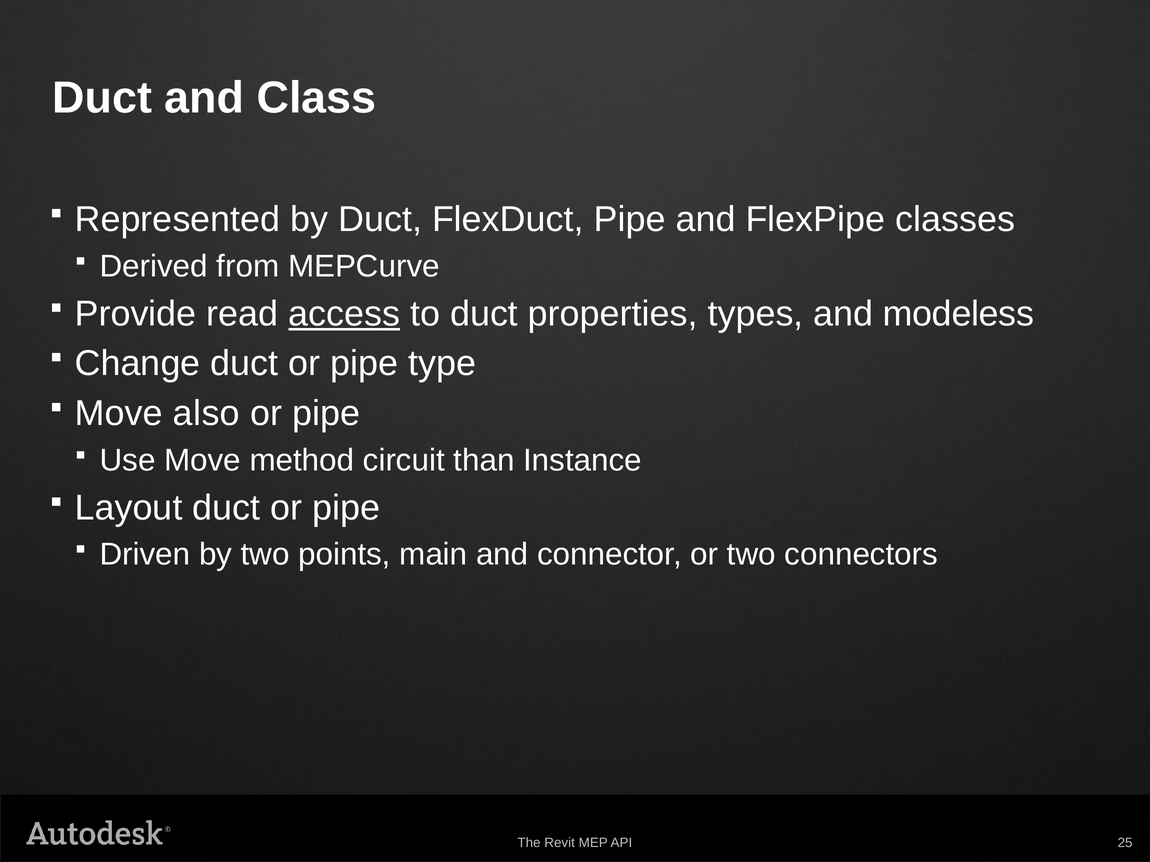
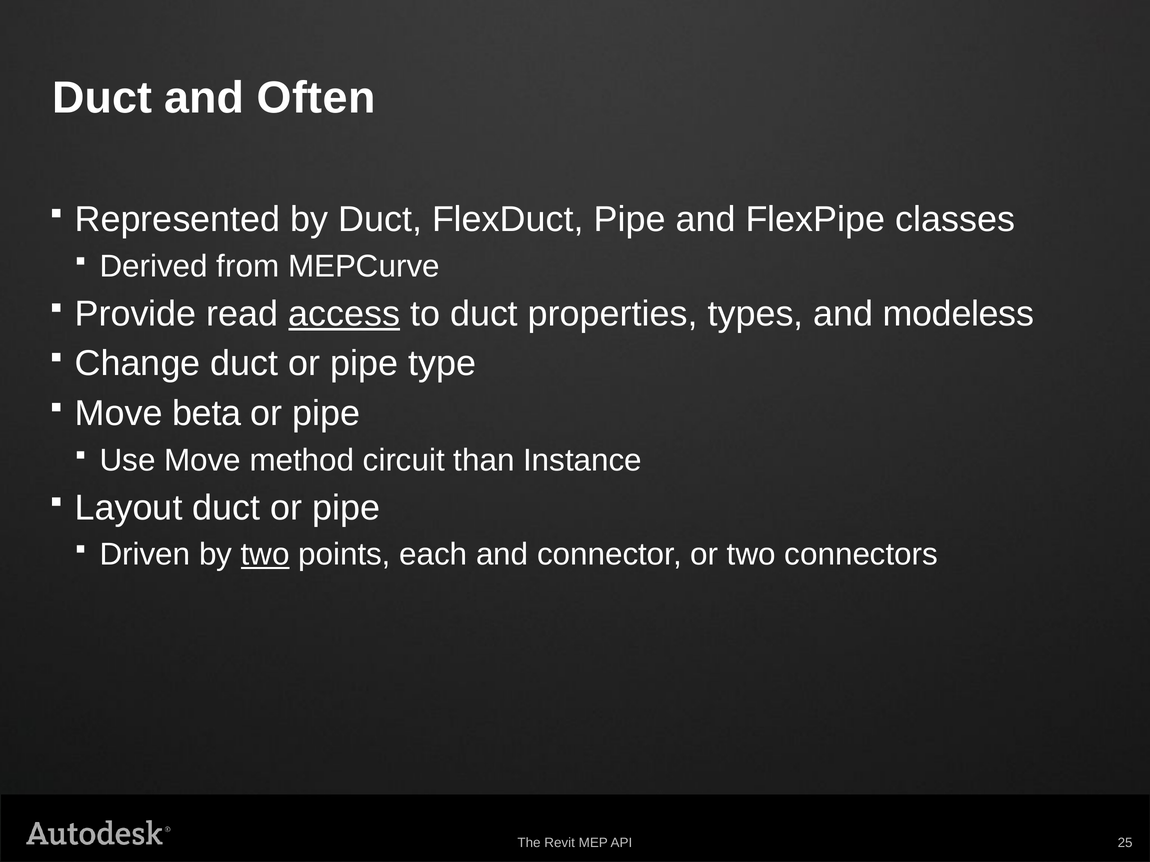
Class: Class -> Often (316, 98)
also: also -> beta (207, 414)
two underline: none -> present (265, 555)
main: main -> each (433, 555)
